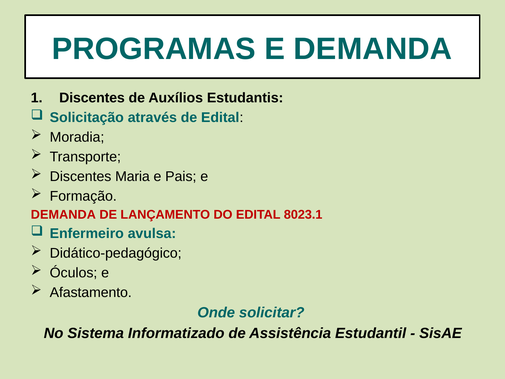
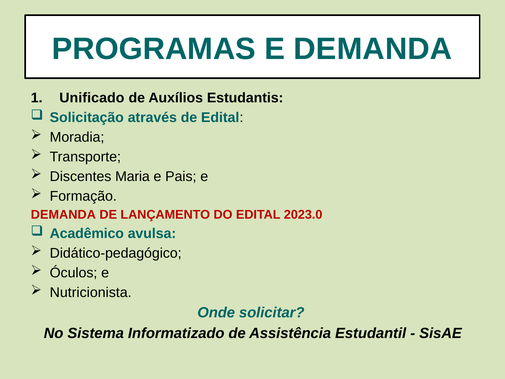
Discentes: Discentes -> Unificado (92, 98)
8023.1: 8023.1 -> 2023.0 (303, 214)
Enfermeiro: Enfermeiro -> Acadêmico (87, 233)
Afastamento: Afastamento -> Nutricionista (91, 292)
